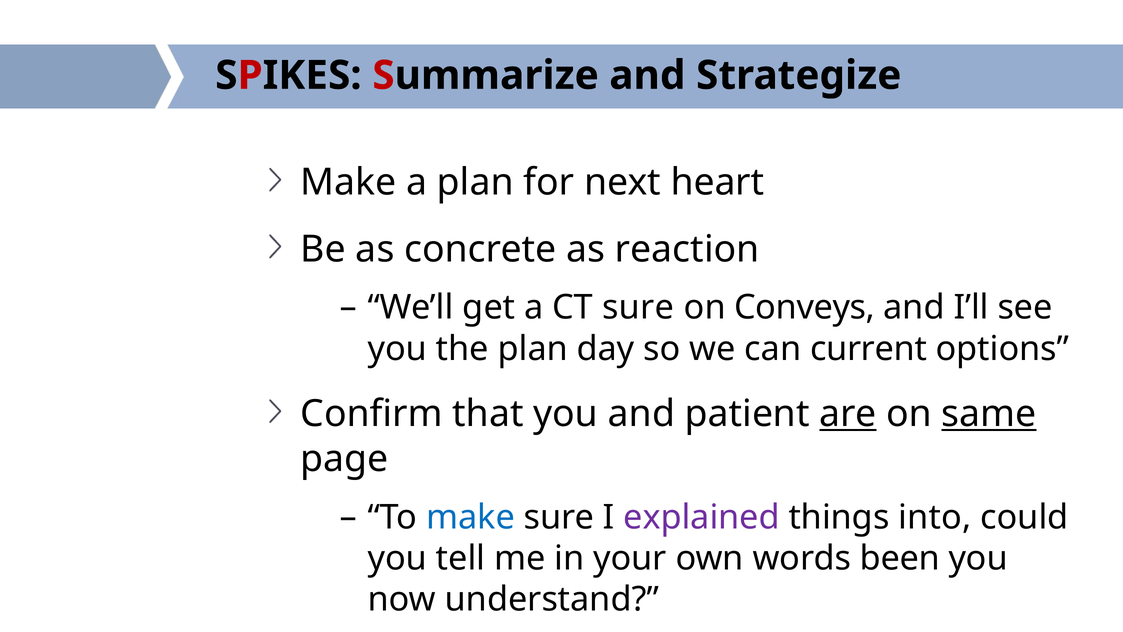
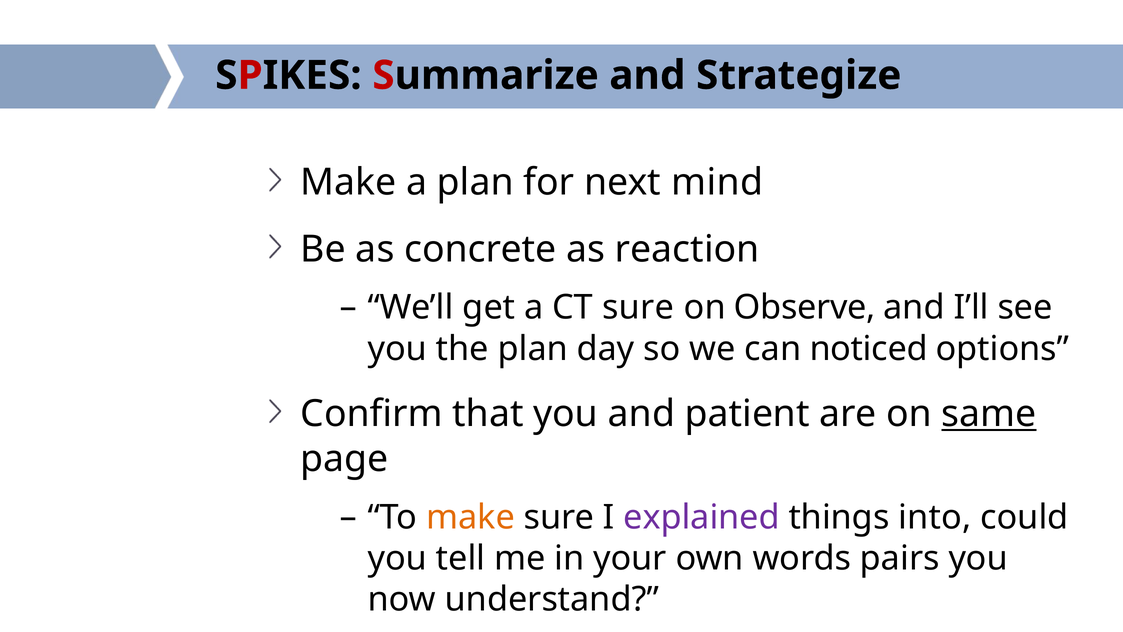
heart: heart -> mind (717, 182)
Conveys: Conveys -> Observe (805, 307)
current: current -> noticed (869, 349)
are underline: present -> none (848, 414)
make colour: blue -> orange (471, 517)
been: been -> pairs (900, 558)
